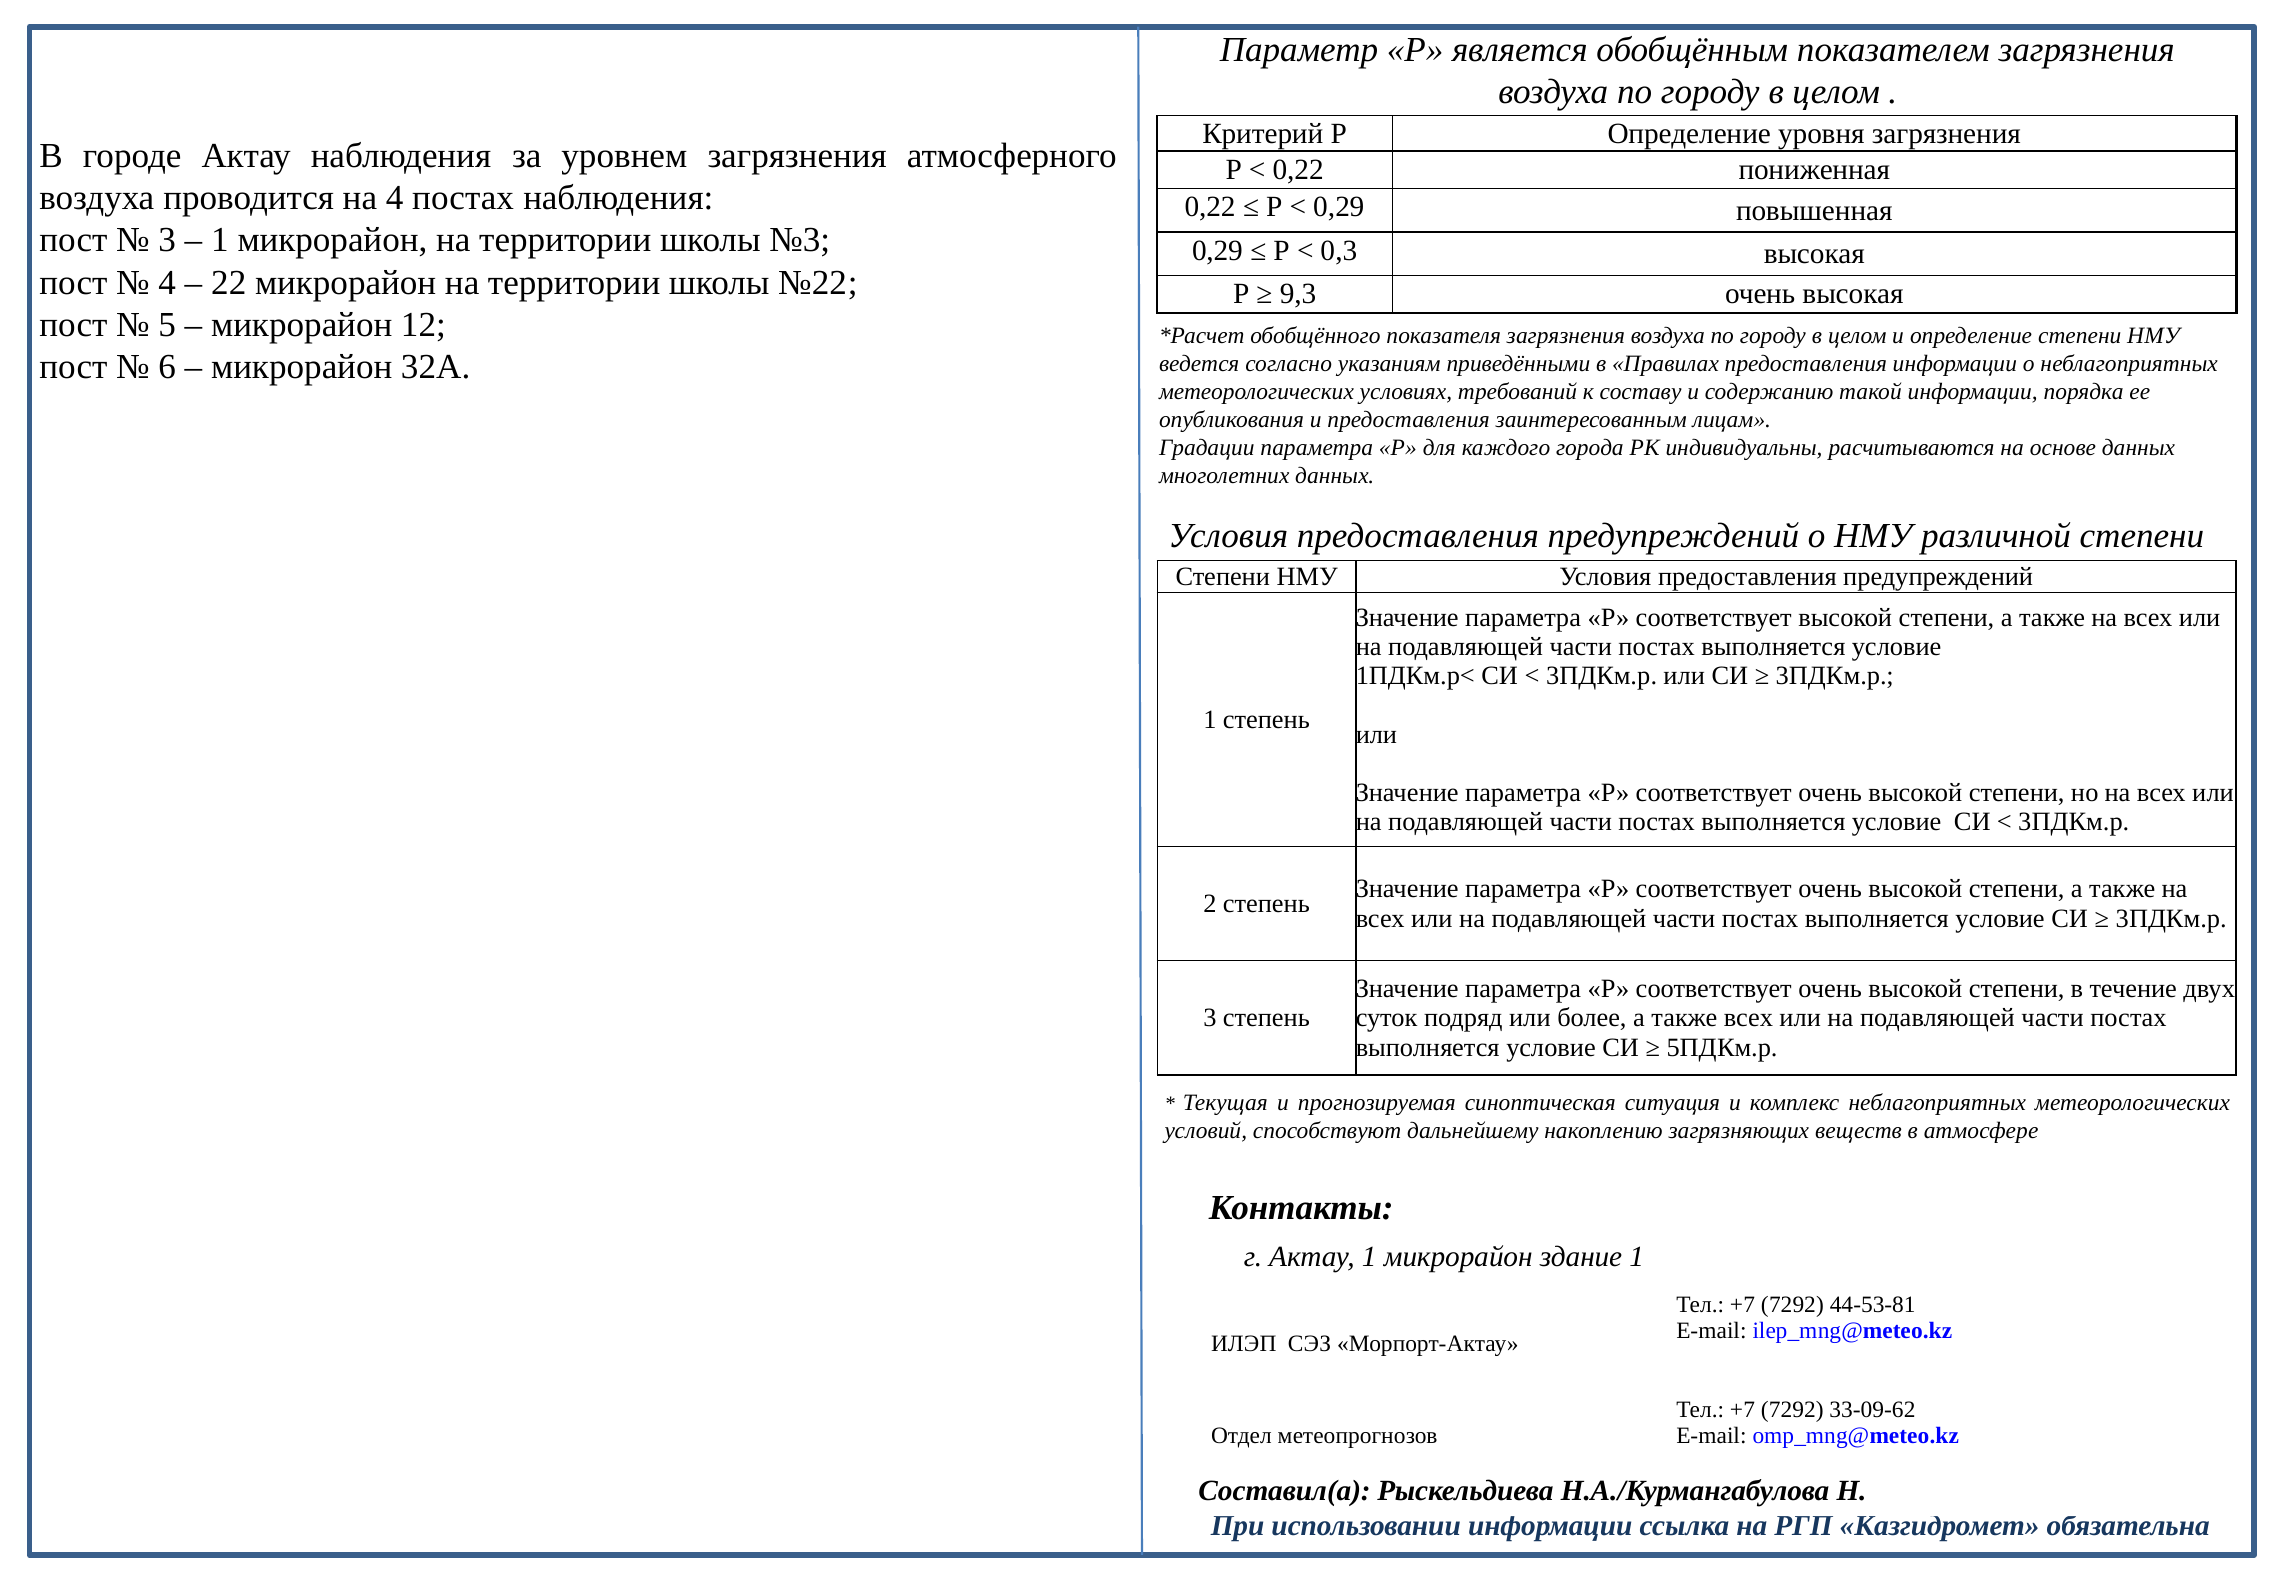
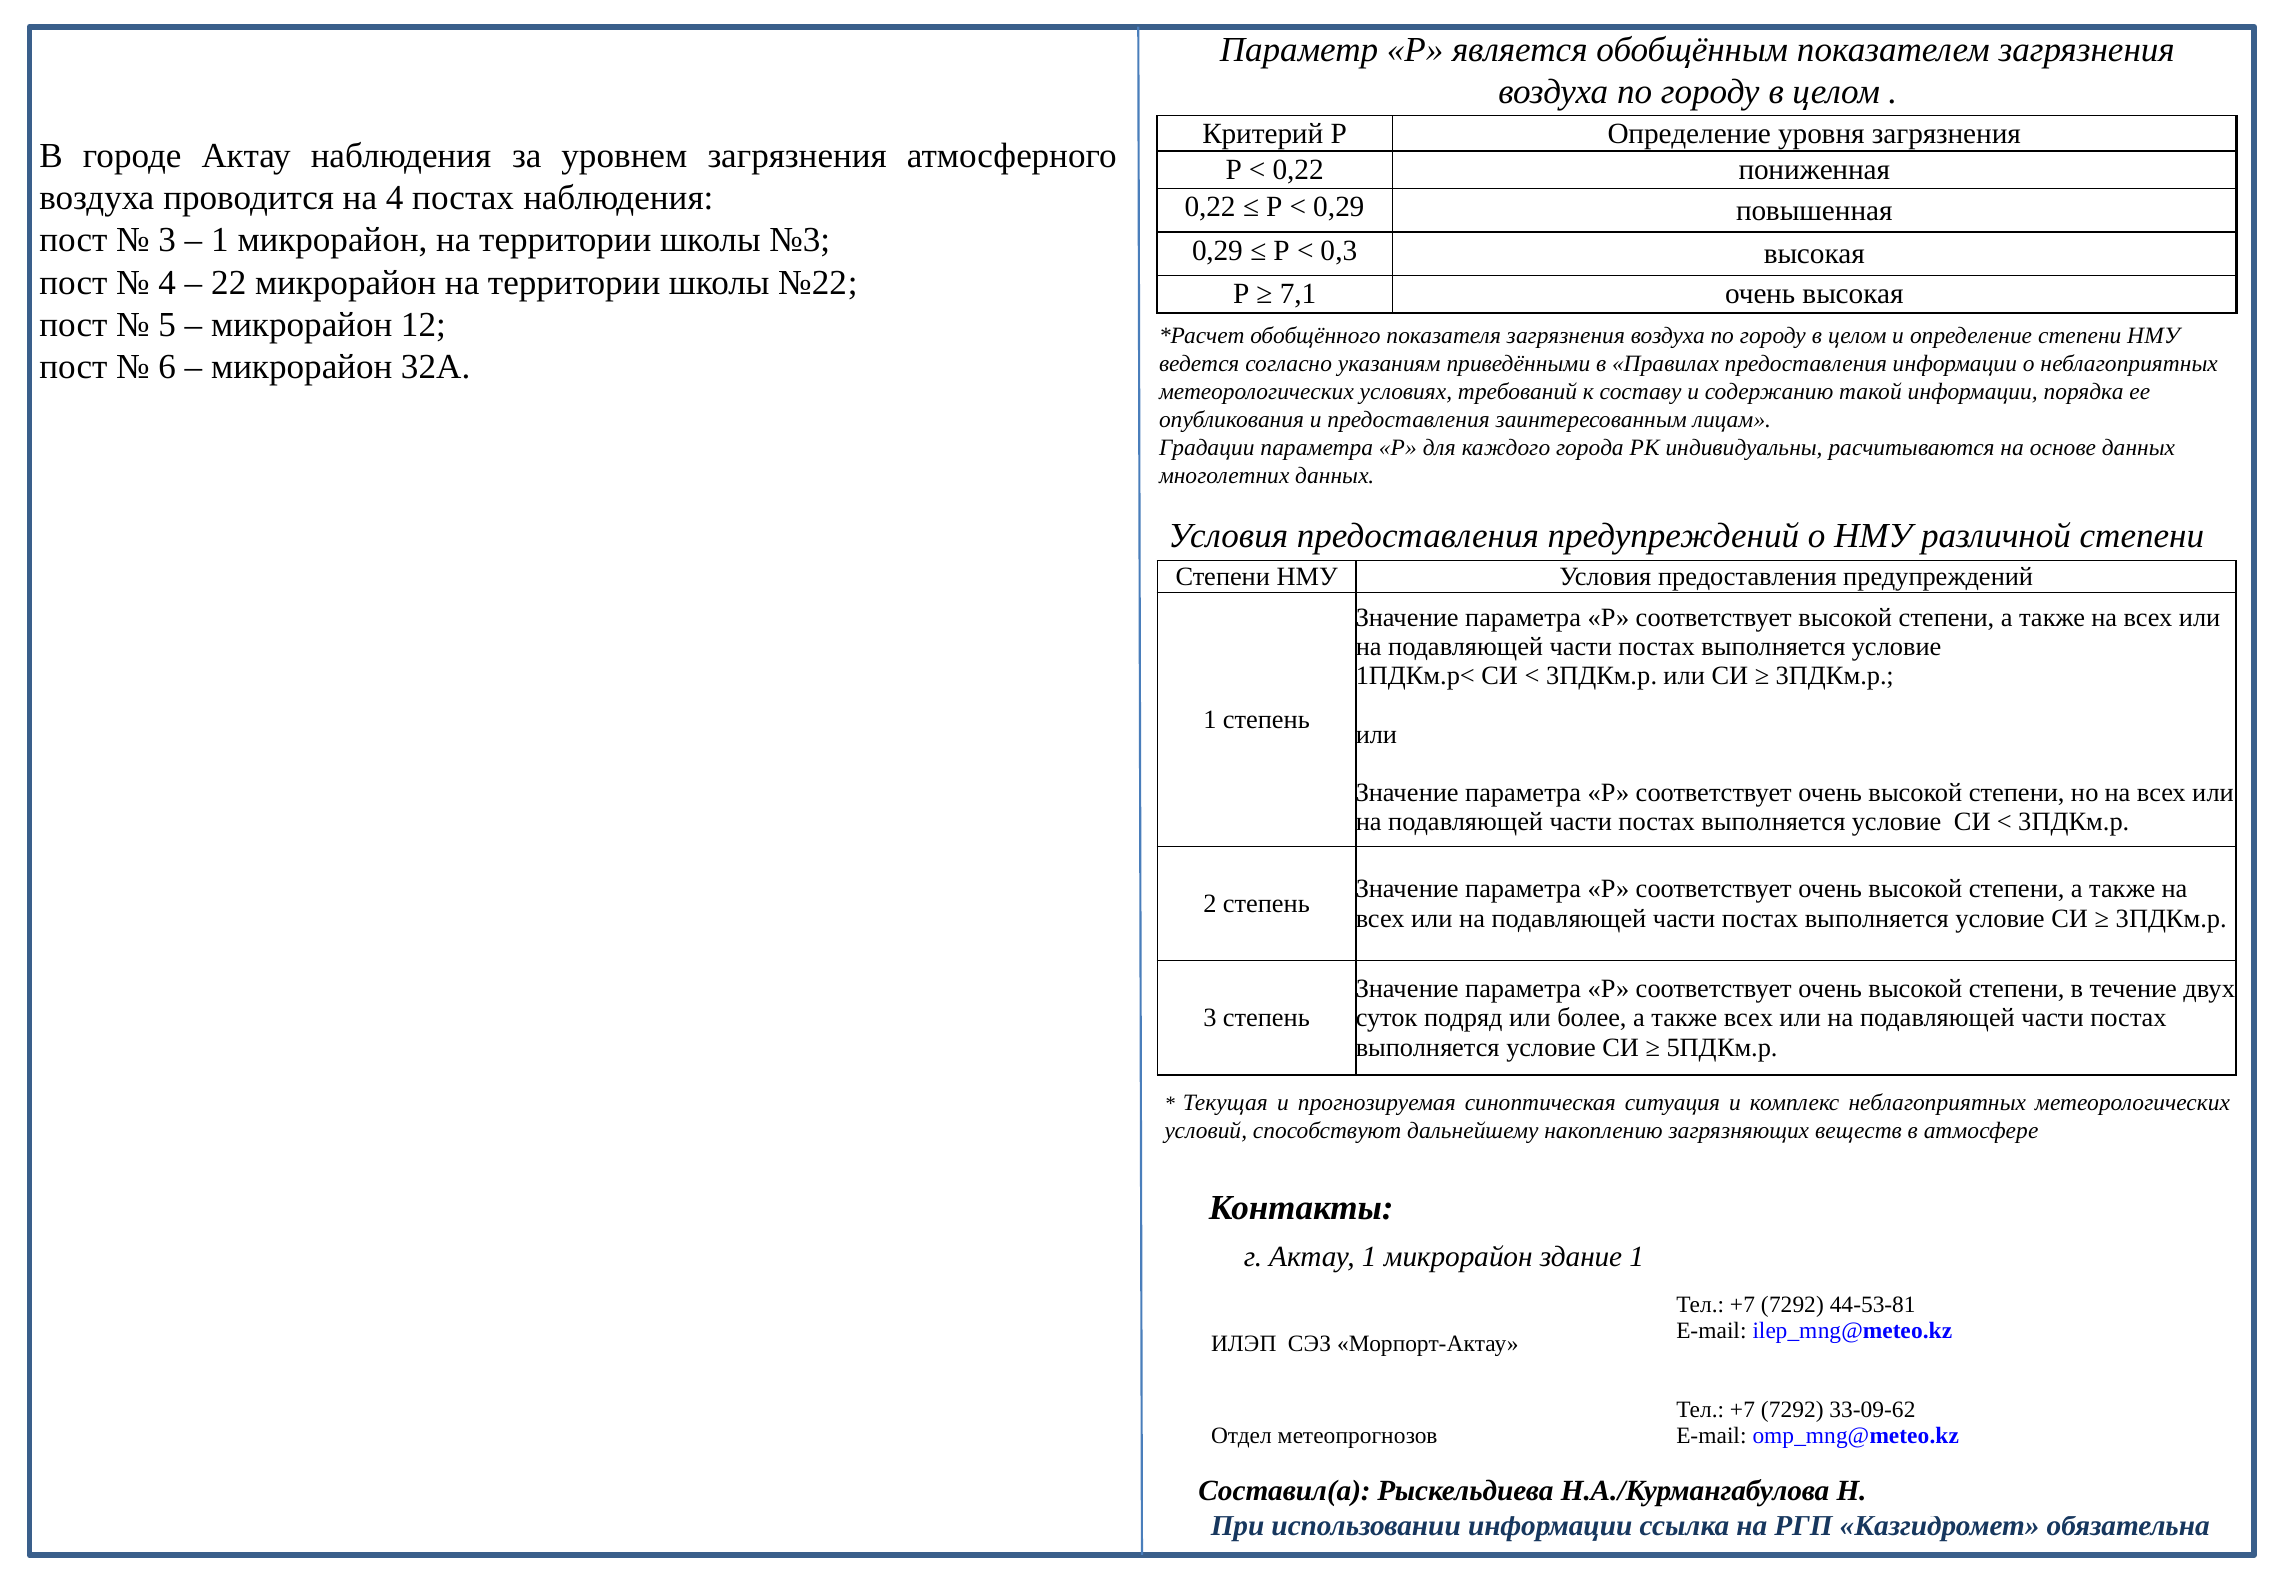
9,3: 9,3 -> 7,1 (1298, 294)
